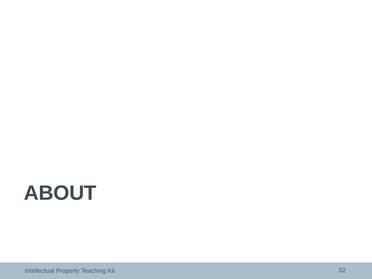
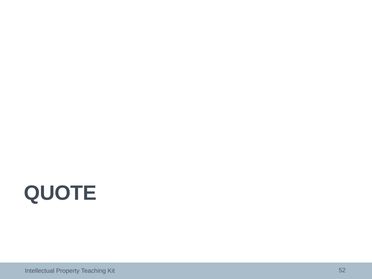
ABOUT: ABOUT -> QUOTE (60, 193)
